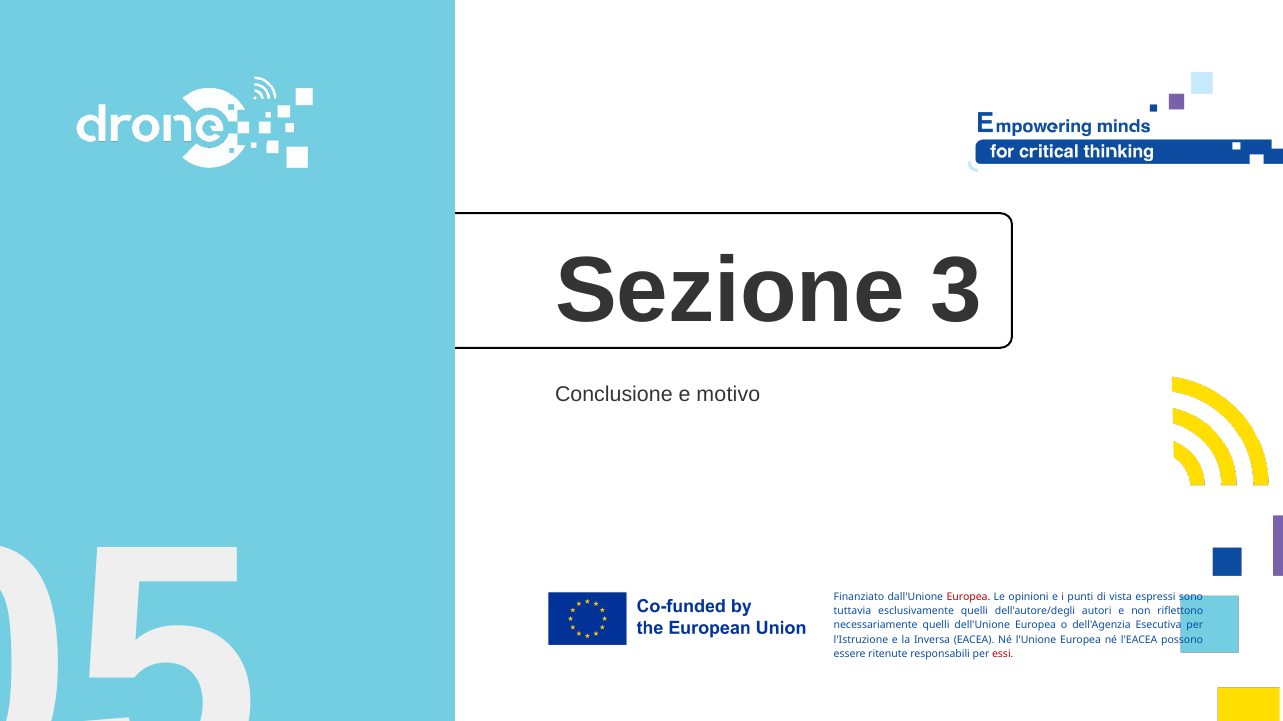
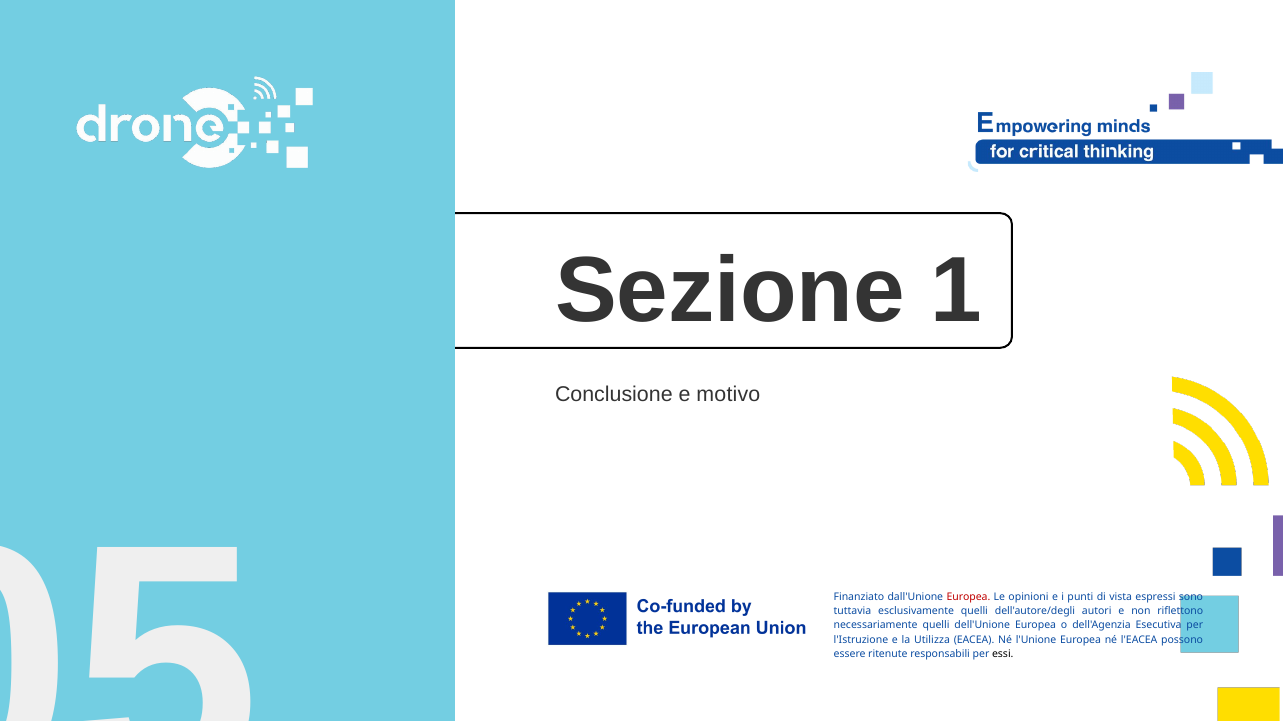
3: 3 -> 1 (956, 291)
Inversa: Inversa -> Utilizza (932, 641)
essi colour: red -> black (1003, 655)
